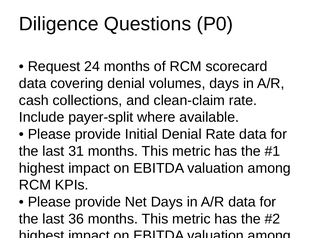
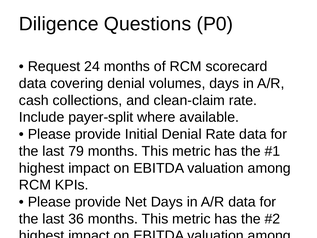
31: 31 -> 79 (76, 151)
